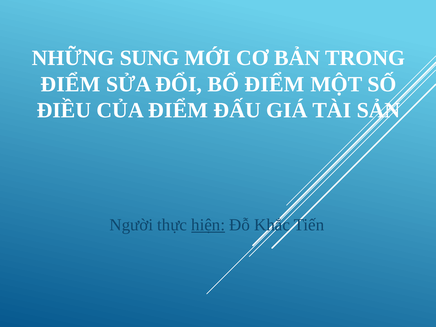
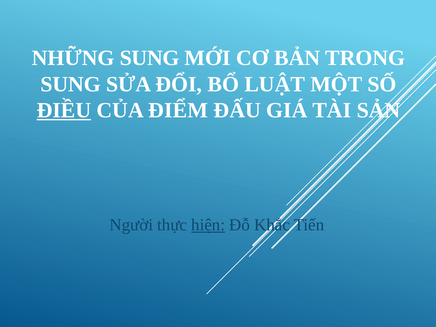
ĐIỂM: ĐIỂM -> SUNG (71, 84)
BỔ ĐIỂM: ĐIỂM -> LUẬT (275, 84)
ĐIỀU underline: none -> present (64, 110)
